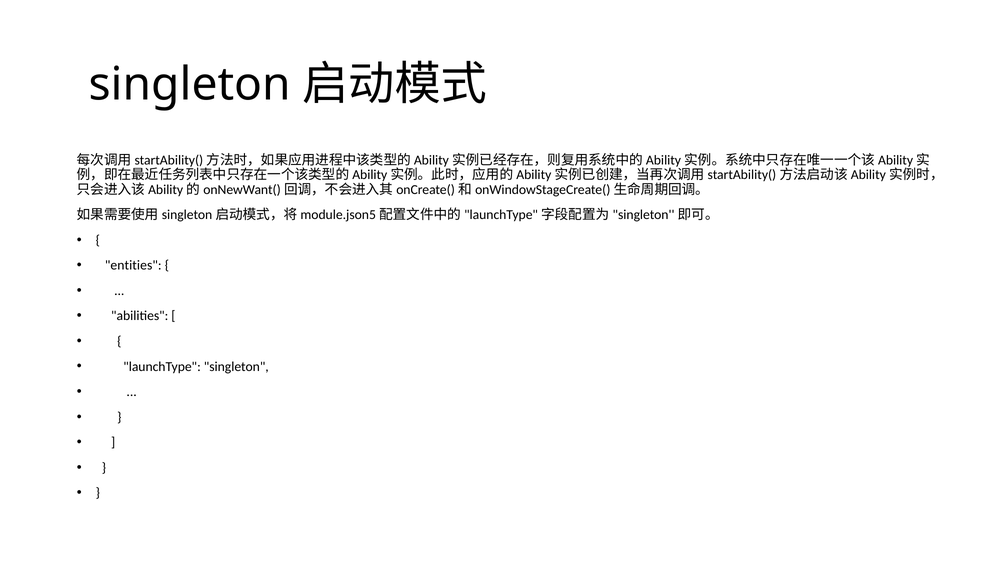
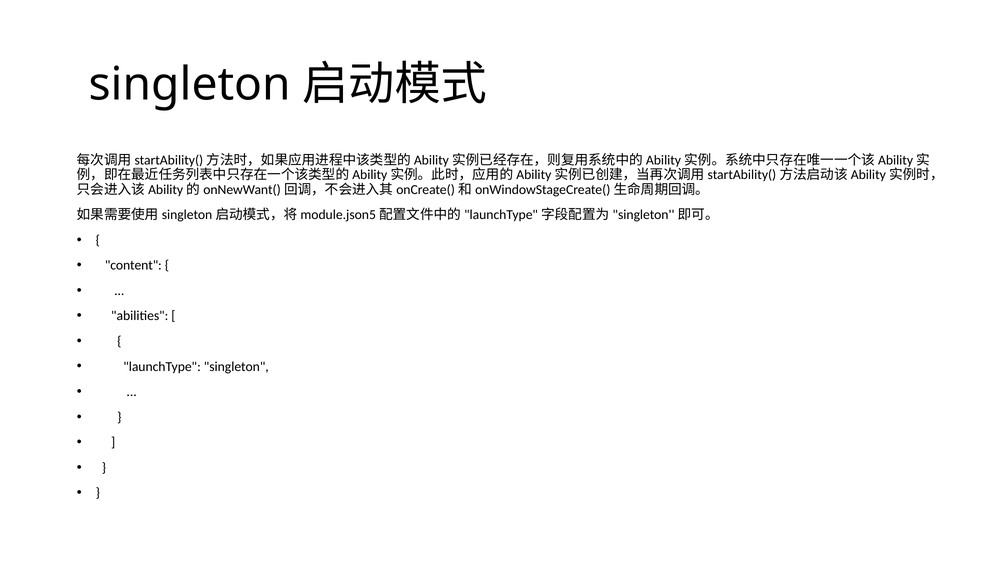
entities: entities -> content (133, 265)
